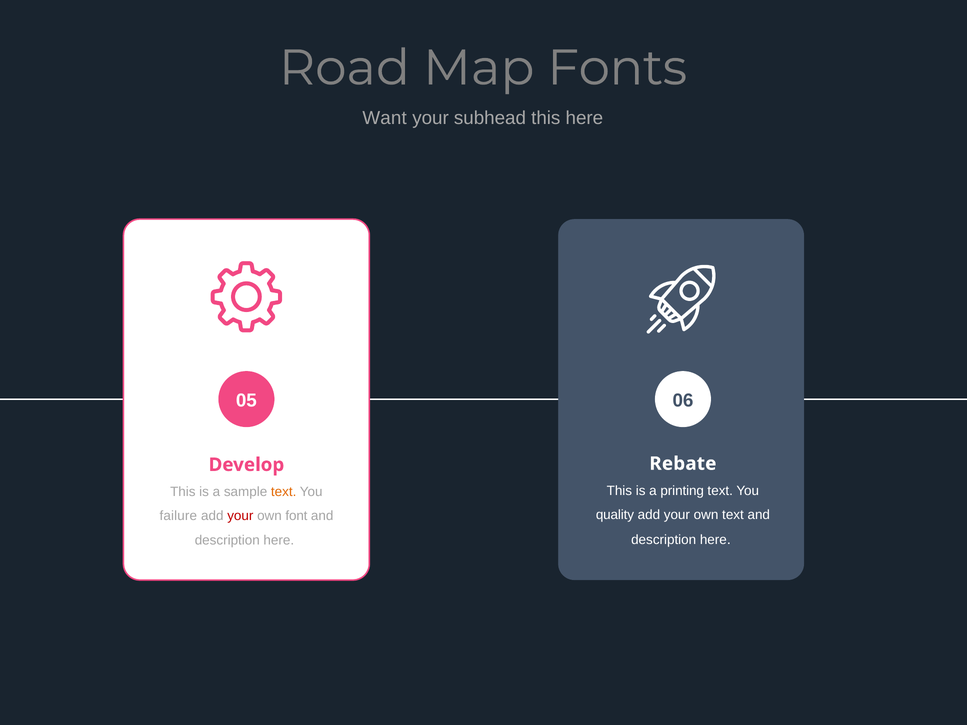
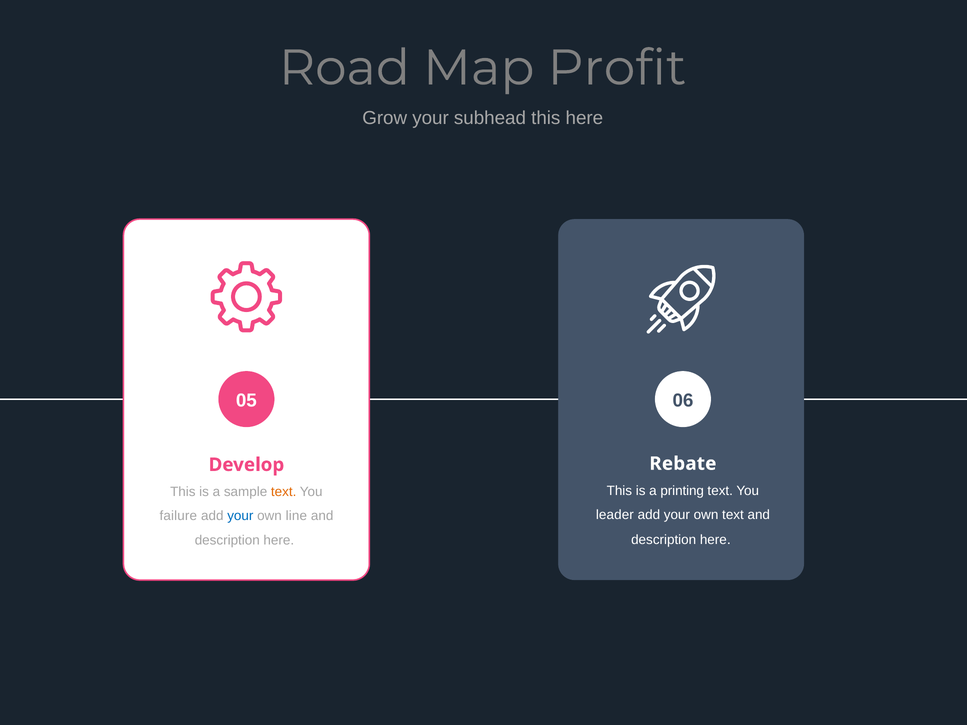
Fonts: Fonts -> Profit (617, 68)
Want: Want -> Grow (385, 118)
quality: quality -> leader (615, 515)
your colour: red -> blue (240, 516)
font: font -> line (296, 516)
